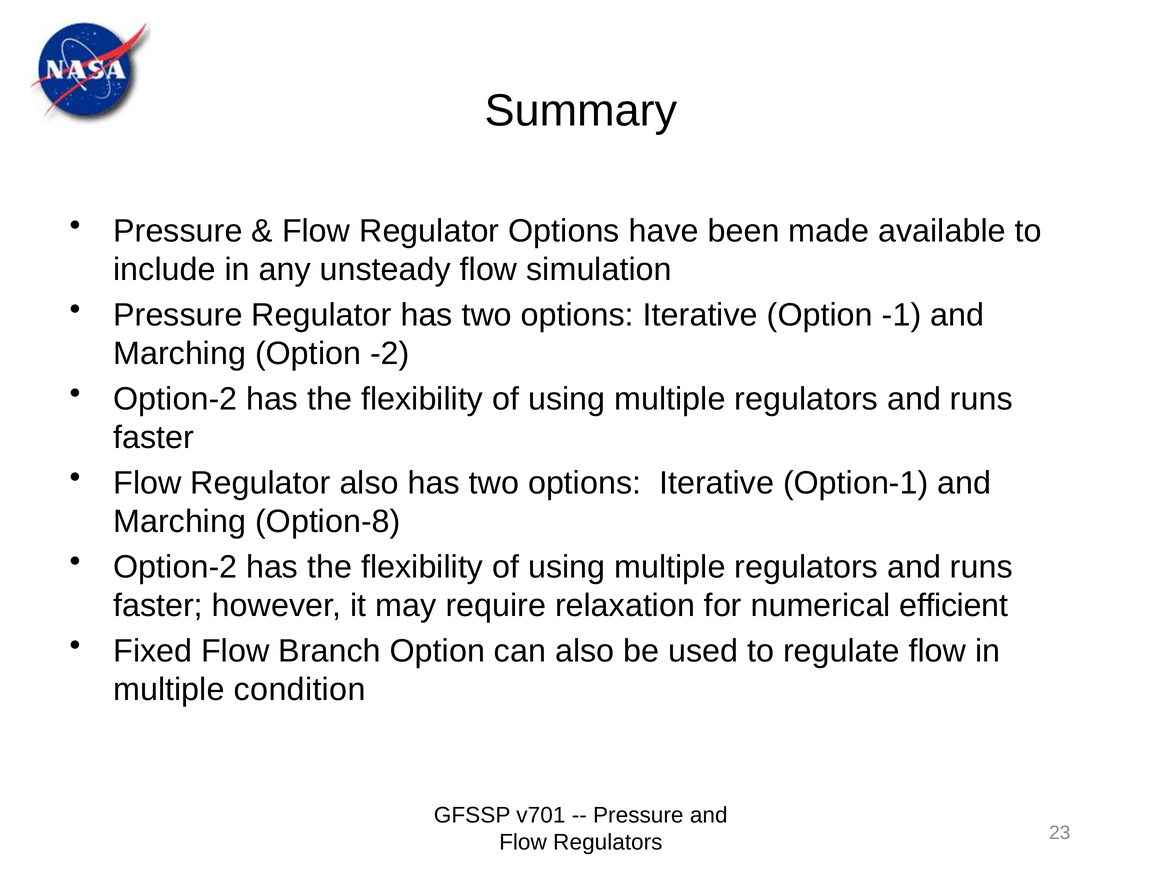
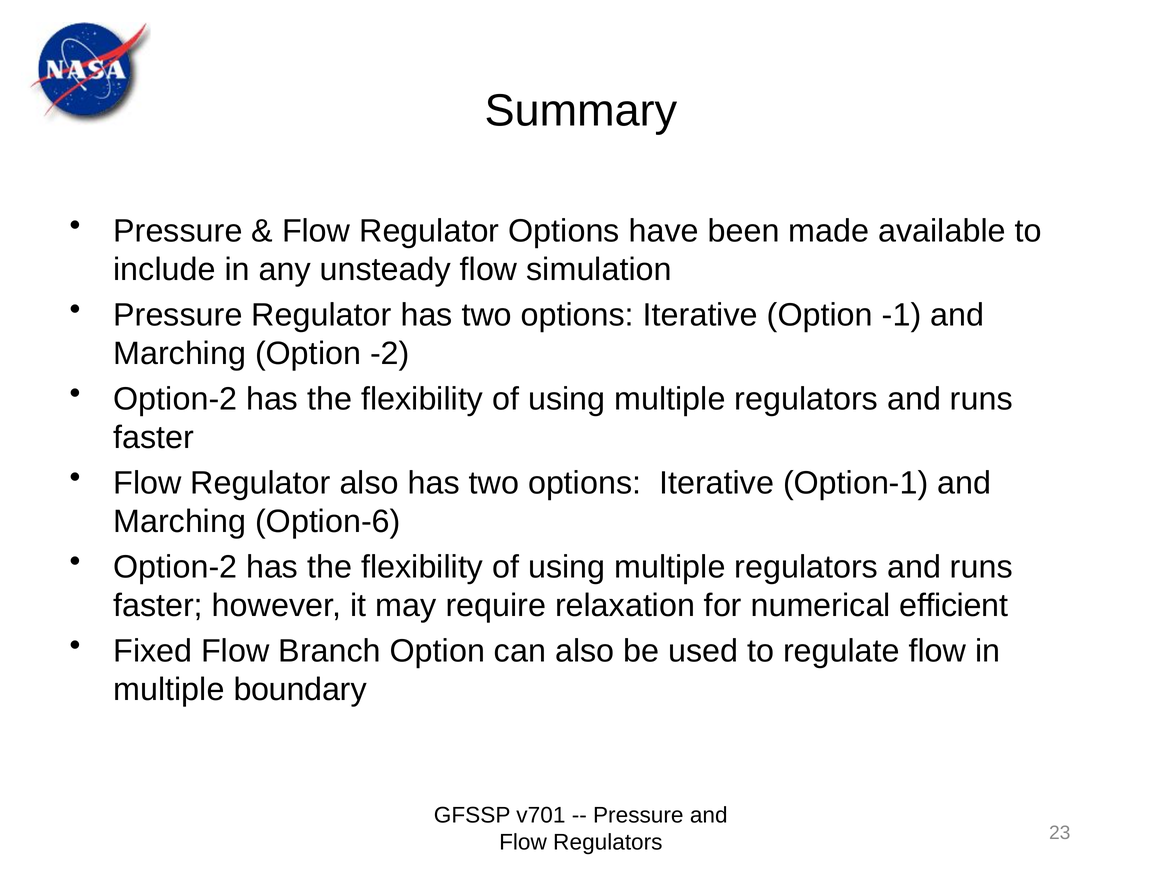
Option-8: Option-8 -> Option-6 (328, 521)
condition: condition -> boundary (300, 689)
